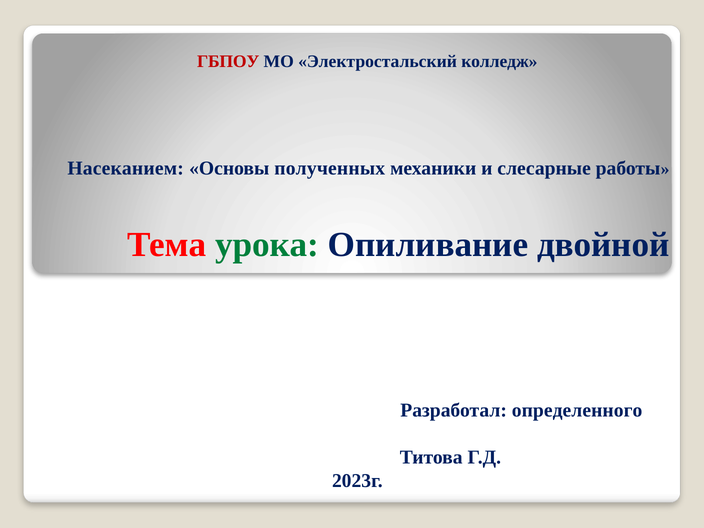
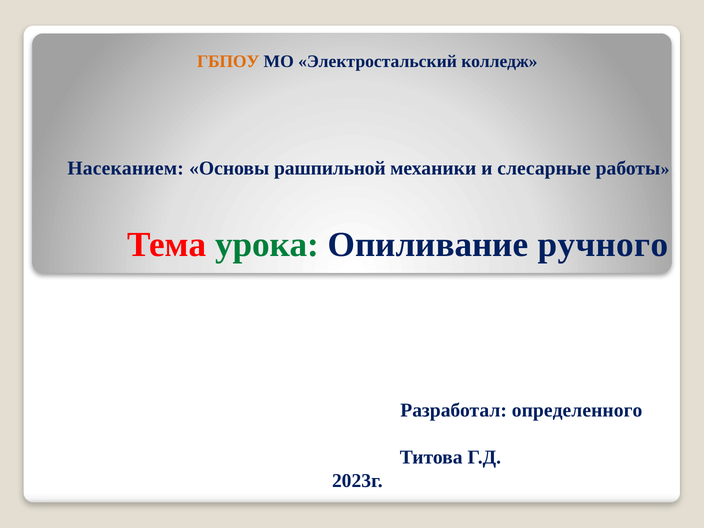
ГБПОУ colour: red -> orange (228, 61)
полученных: полученных -> рашпильной (330, 168)
двойной: двойной -> ручного (603, 244)
